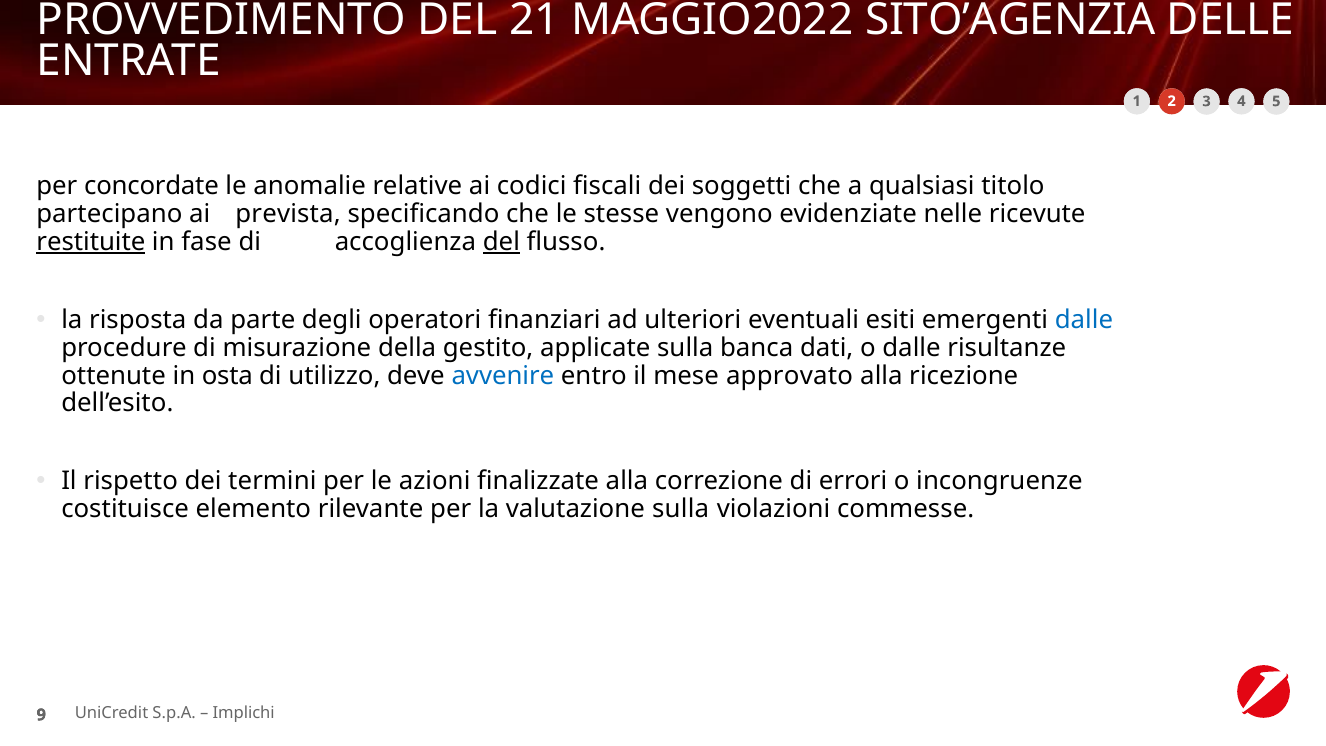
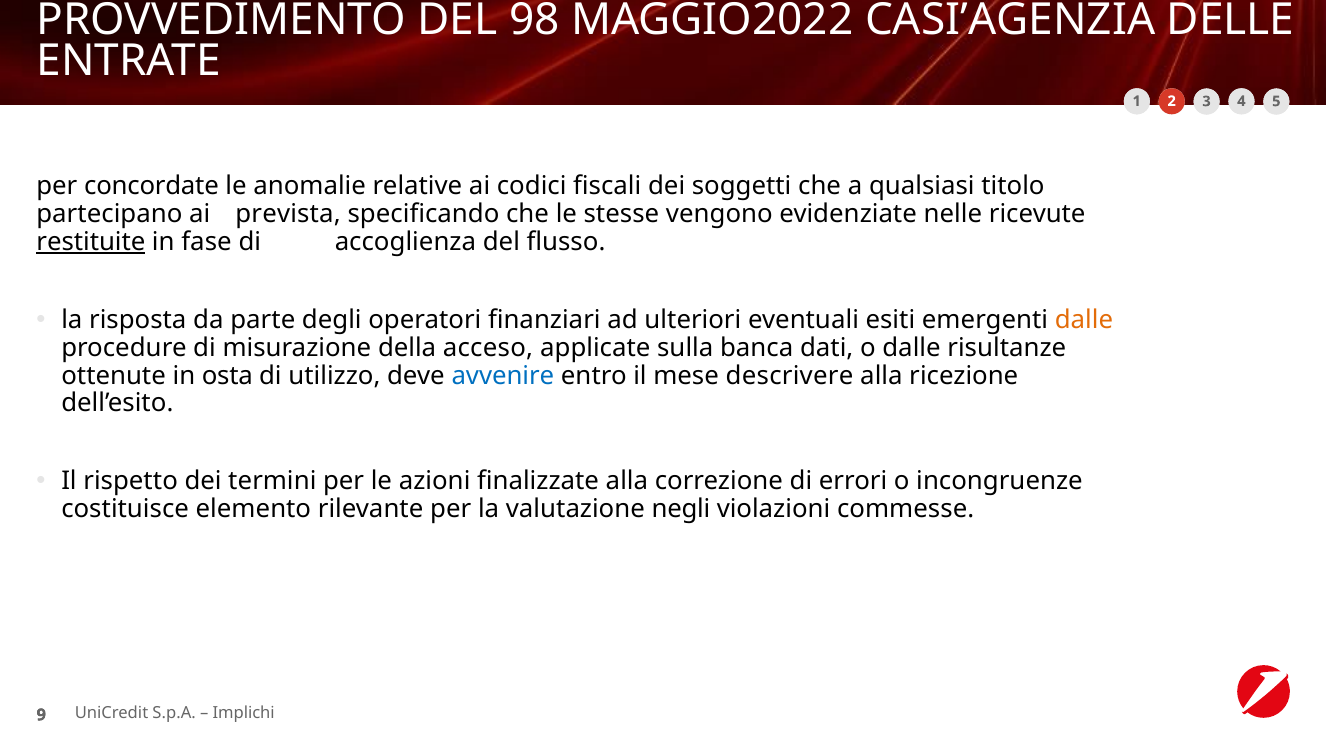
21: 21 -> 98 (534, 20)
SITO’AGENZIA: SITO’AGENZIA -> CASI’AGENZIA (1010, 20)
del underline: present -> none (501, 242)
dalle colour: blue -> orange (1084, 320)
gestito: gestito -> acceso (488, 348)
approvato: approvato -> descrivere (790, 376)
valutazione sulla: sulla -> negli (681, 509)
